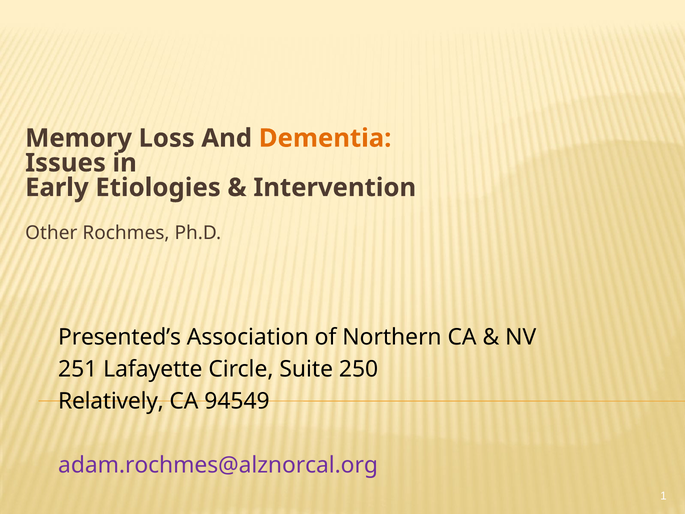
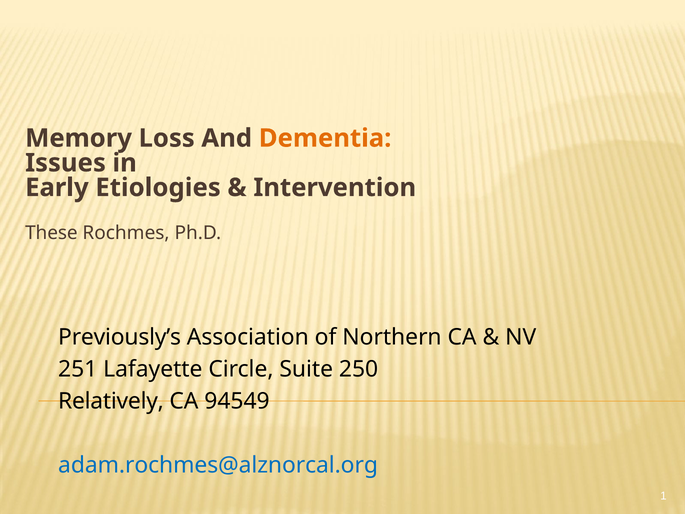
Other: Other -> These (51, 233)
Presented’s: Presented’s -> Previously’s (120, 337)
adam.rochmes@alznorcal.org colour: purple -> blue (218, 465)
